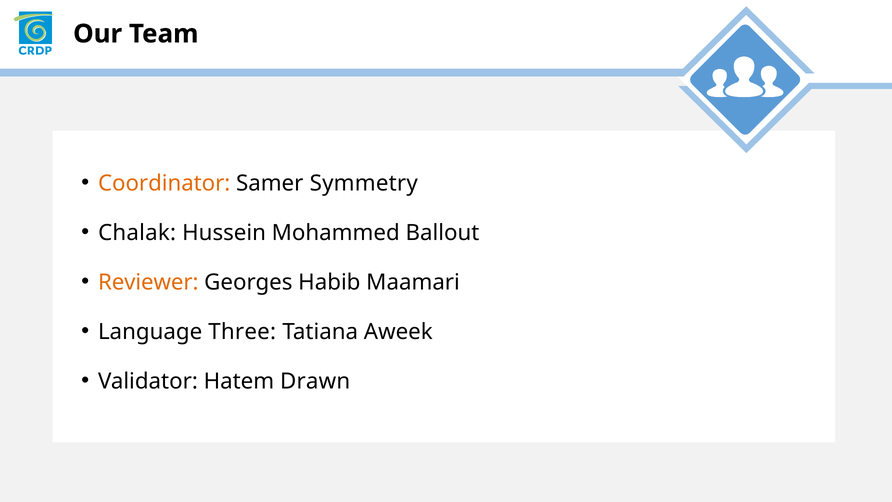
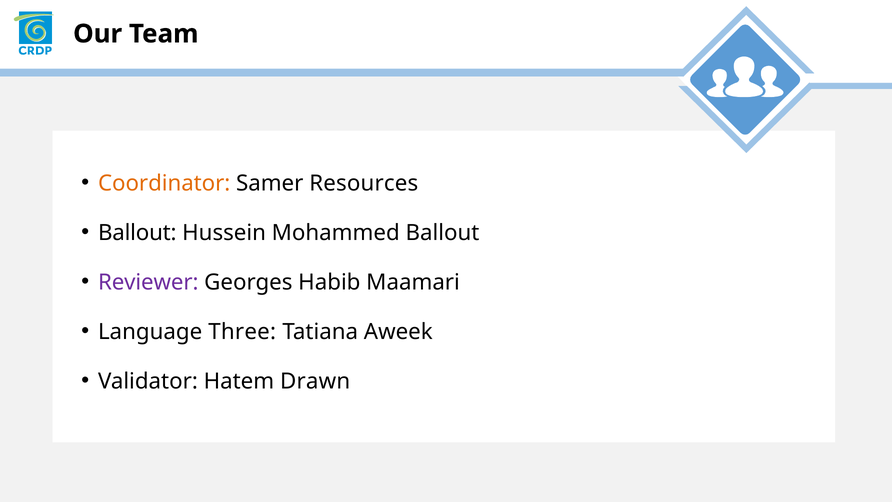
Symmetry: Symmetry -> Resources (364, 183)
Chalak: Chalak -> Ballout (137, 233)
Reviewer colour: orange -> purple (148, 282)
